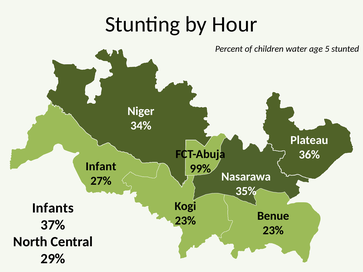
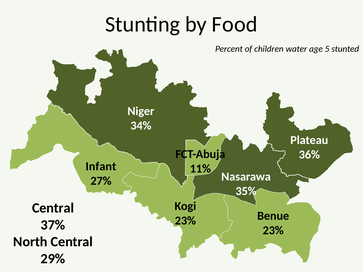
Hour: Hour -> Food (235, 24)
99%: 99% -> 11% (200, 169)
Infants: Infants -> Central (53, 208)
